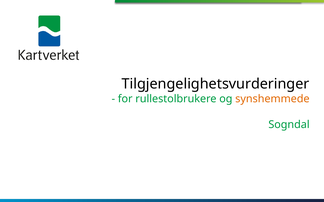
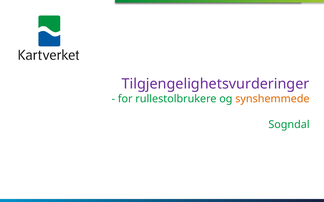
Tilgjengelighetsvurderinger colour: black -> purple (216, 84)
